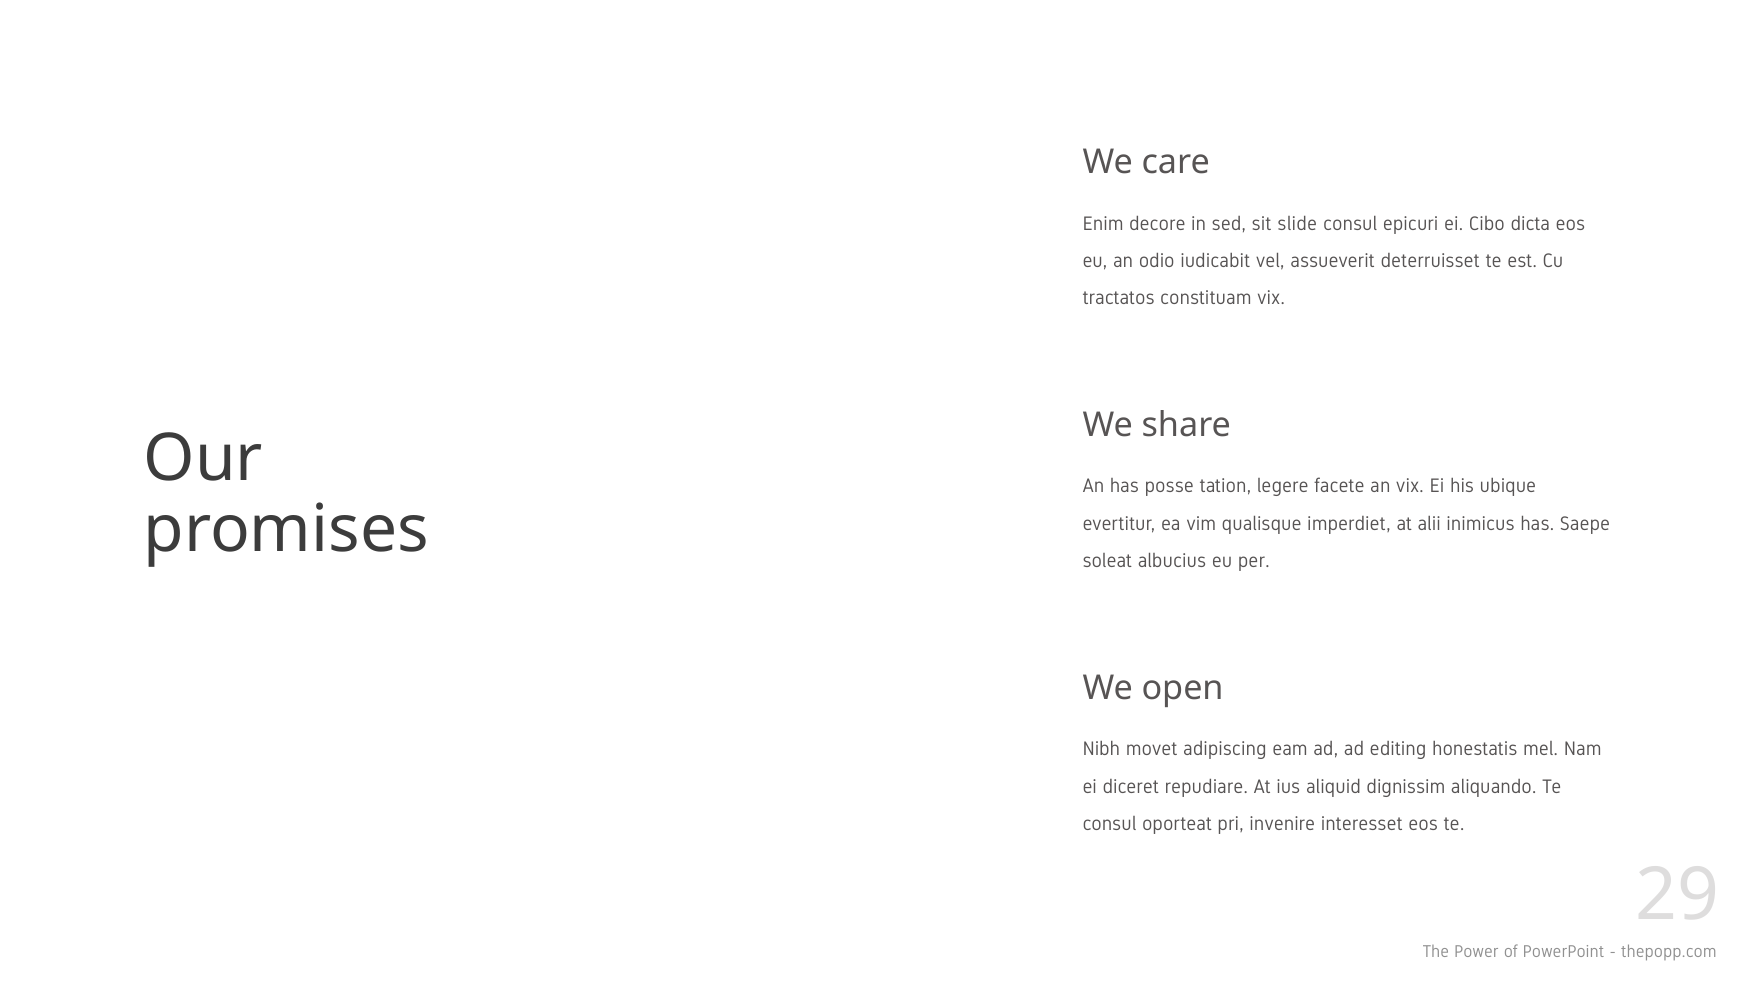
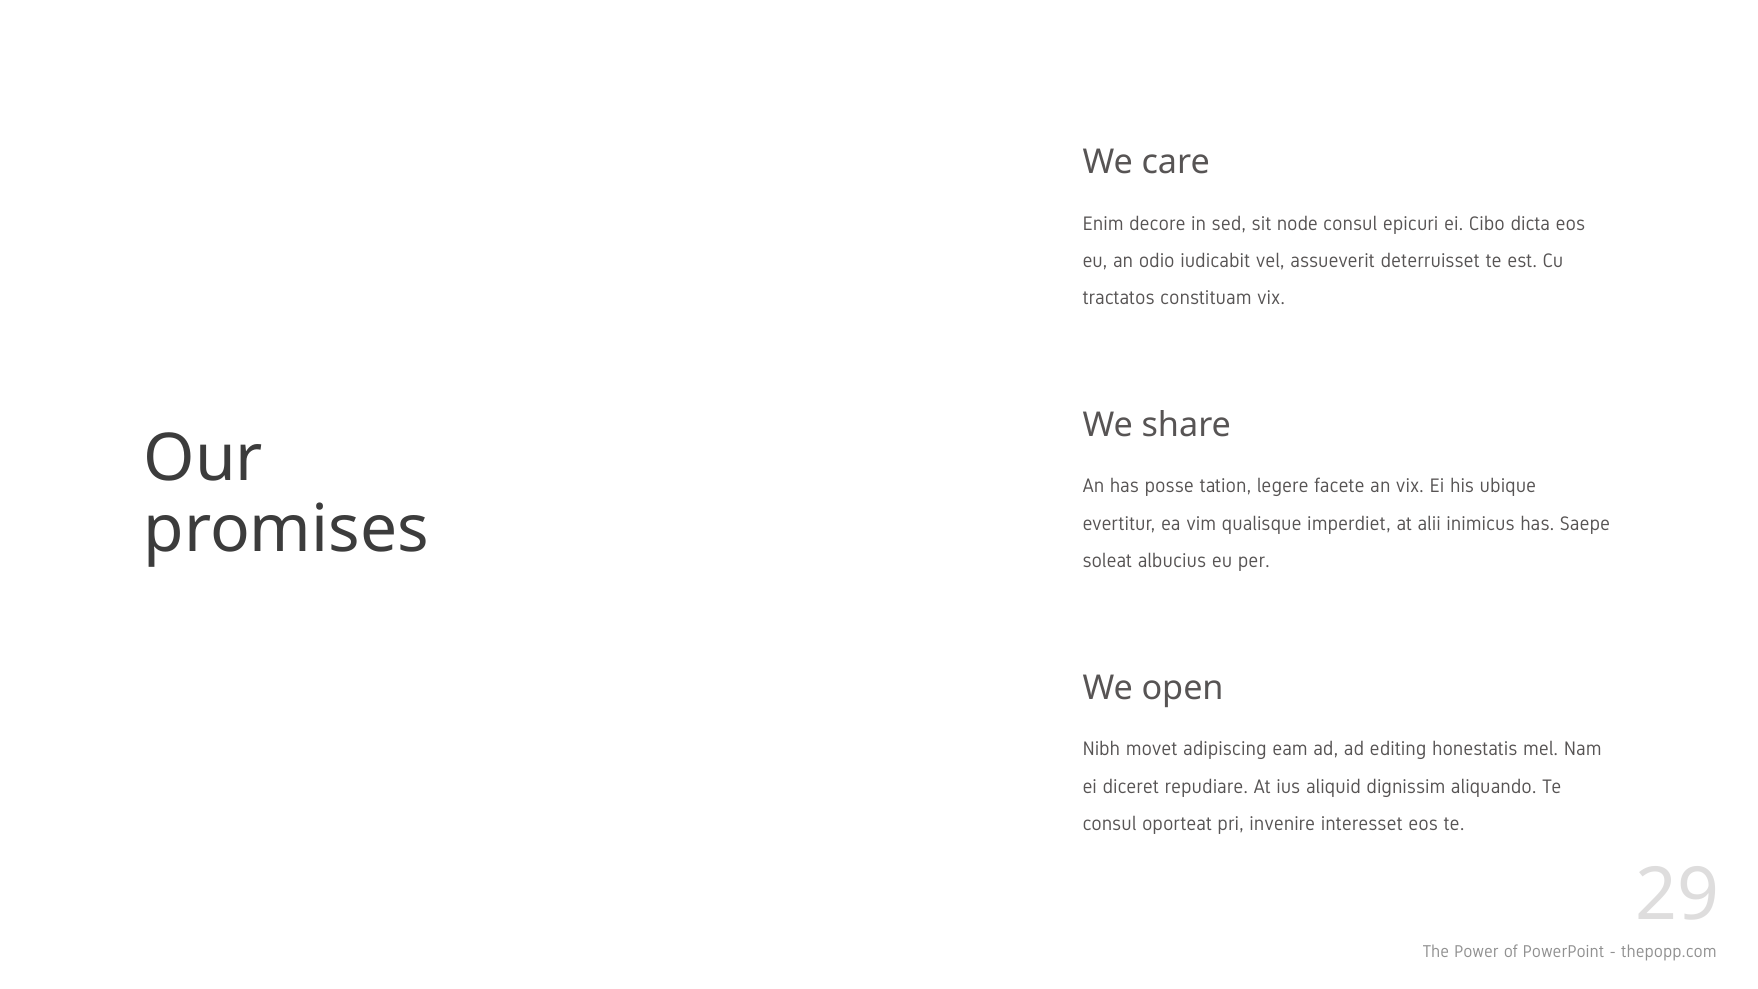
slide: slide -> node (1297, 224)
